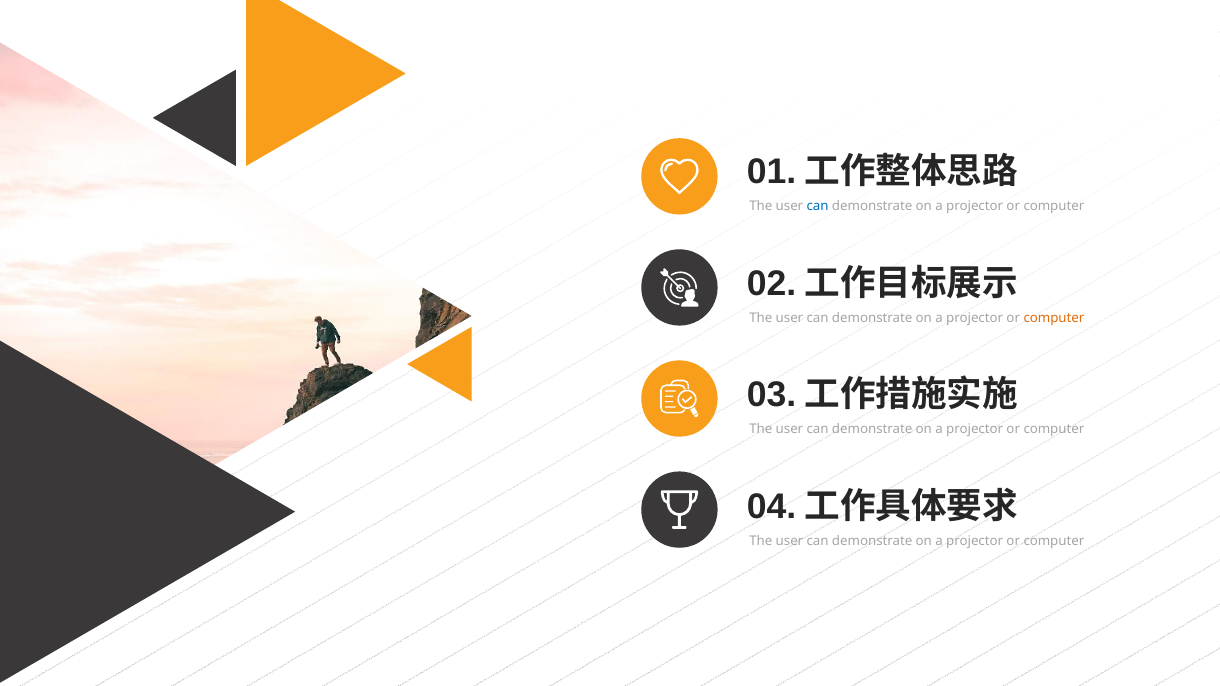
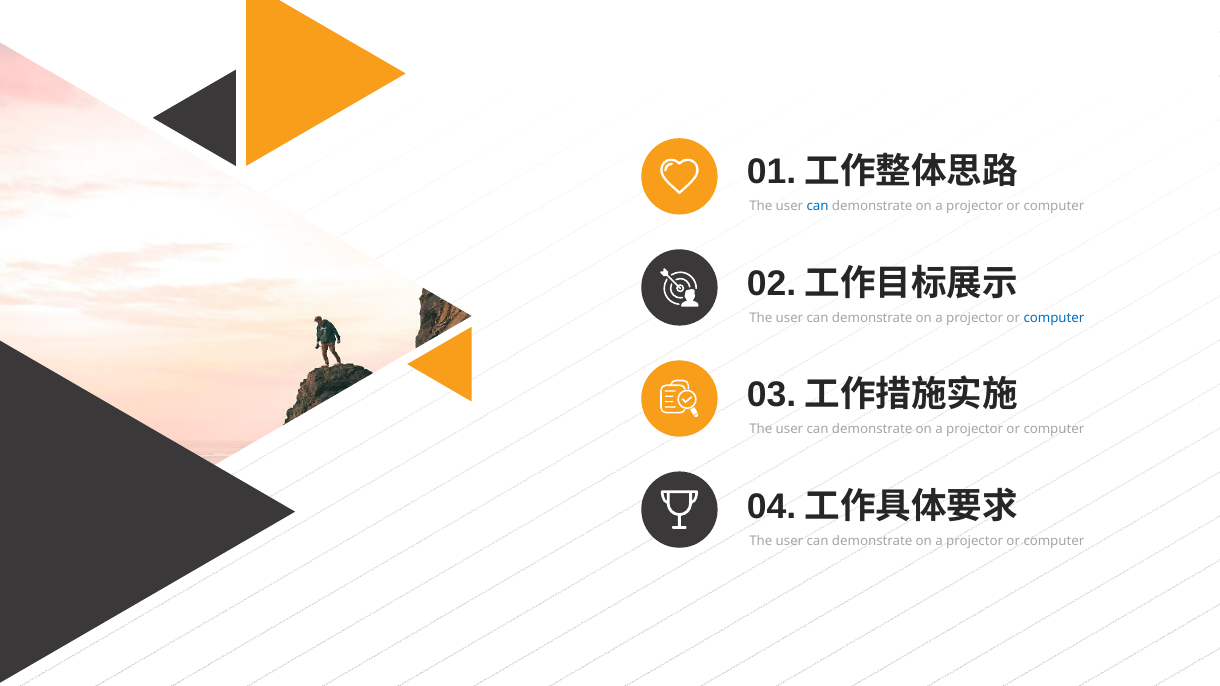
computer colour: orange -> blue (1054, 318)
